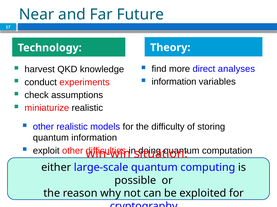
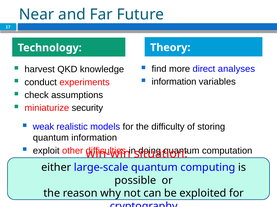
miniaturize realistic: realistic -> security (87, 108)
other: other -> weak (43, 127)
